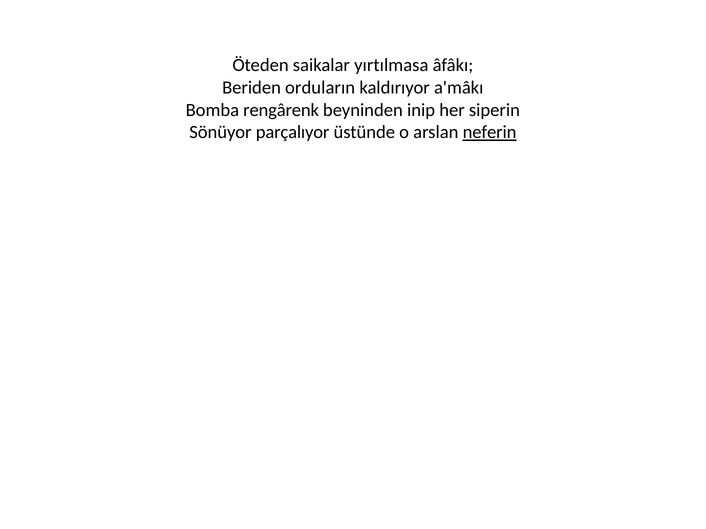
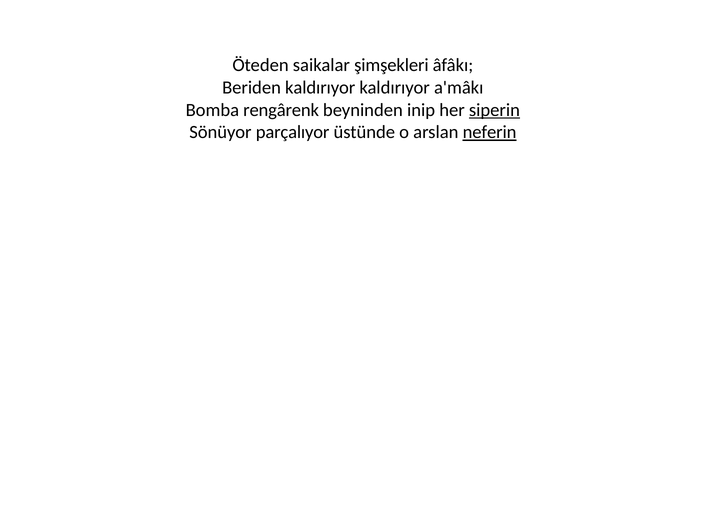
yırtılmasa: yırtılmasa -> şimşekleri (391, 65)
Beriden orduların: orduların -> kaldırıyor (320, 88)
siperin underline: none -> present (494, 110)
